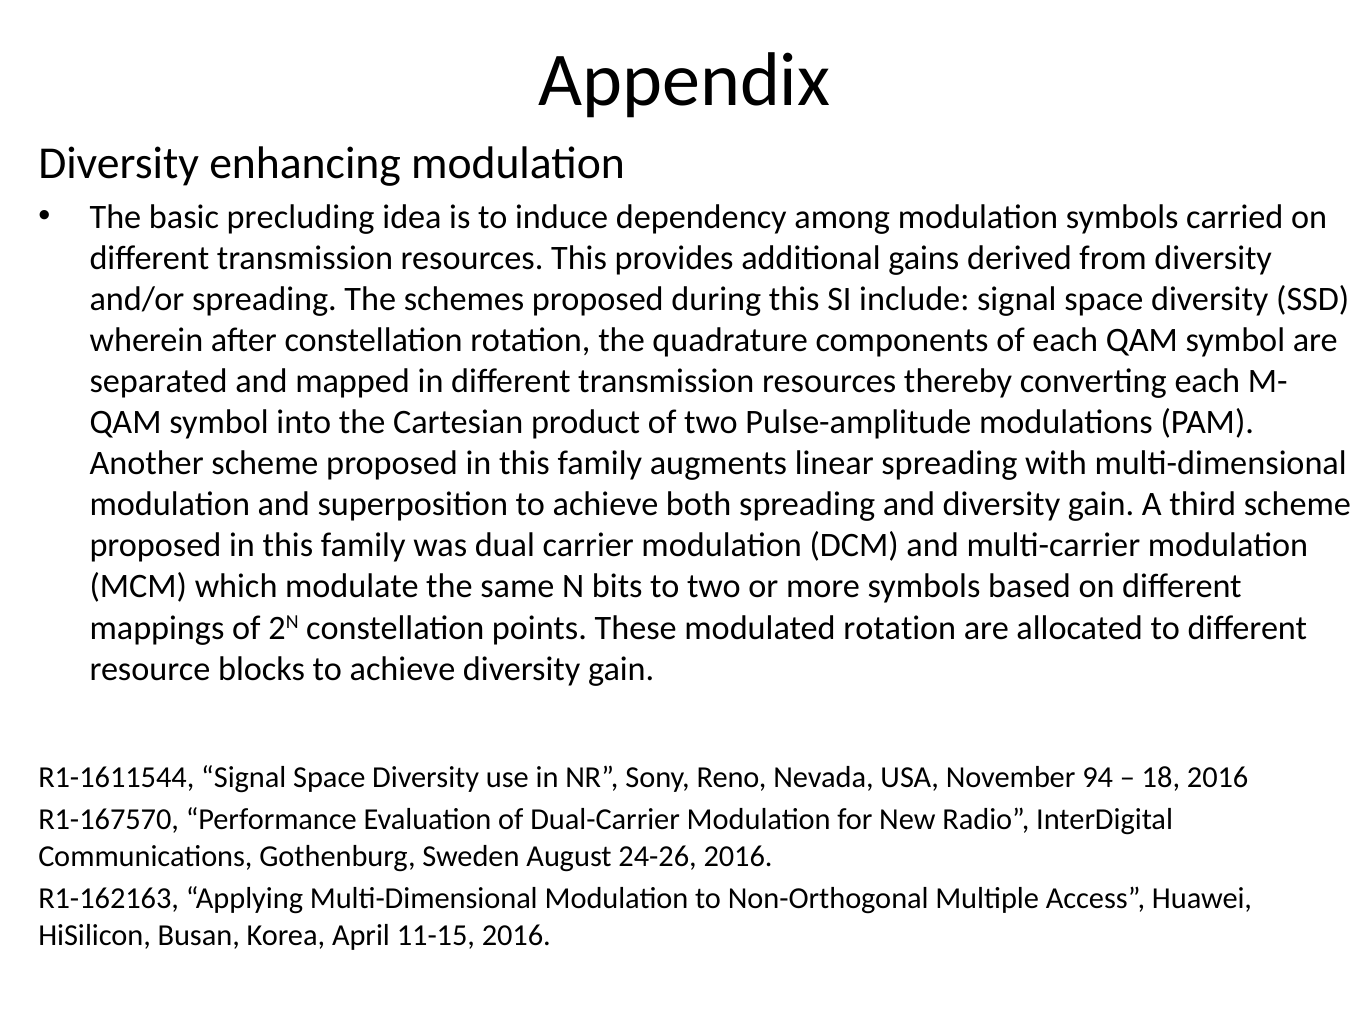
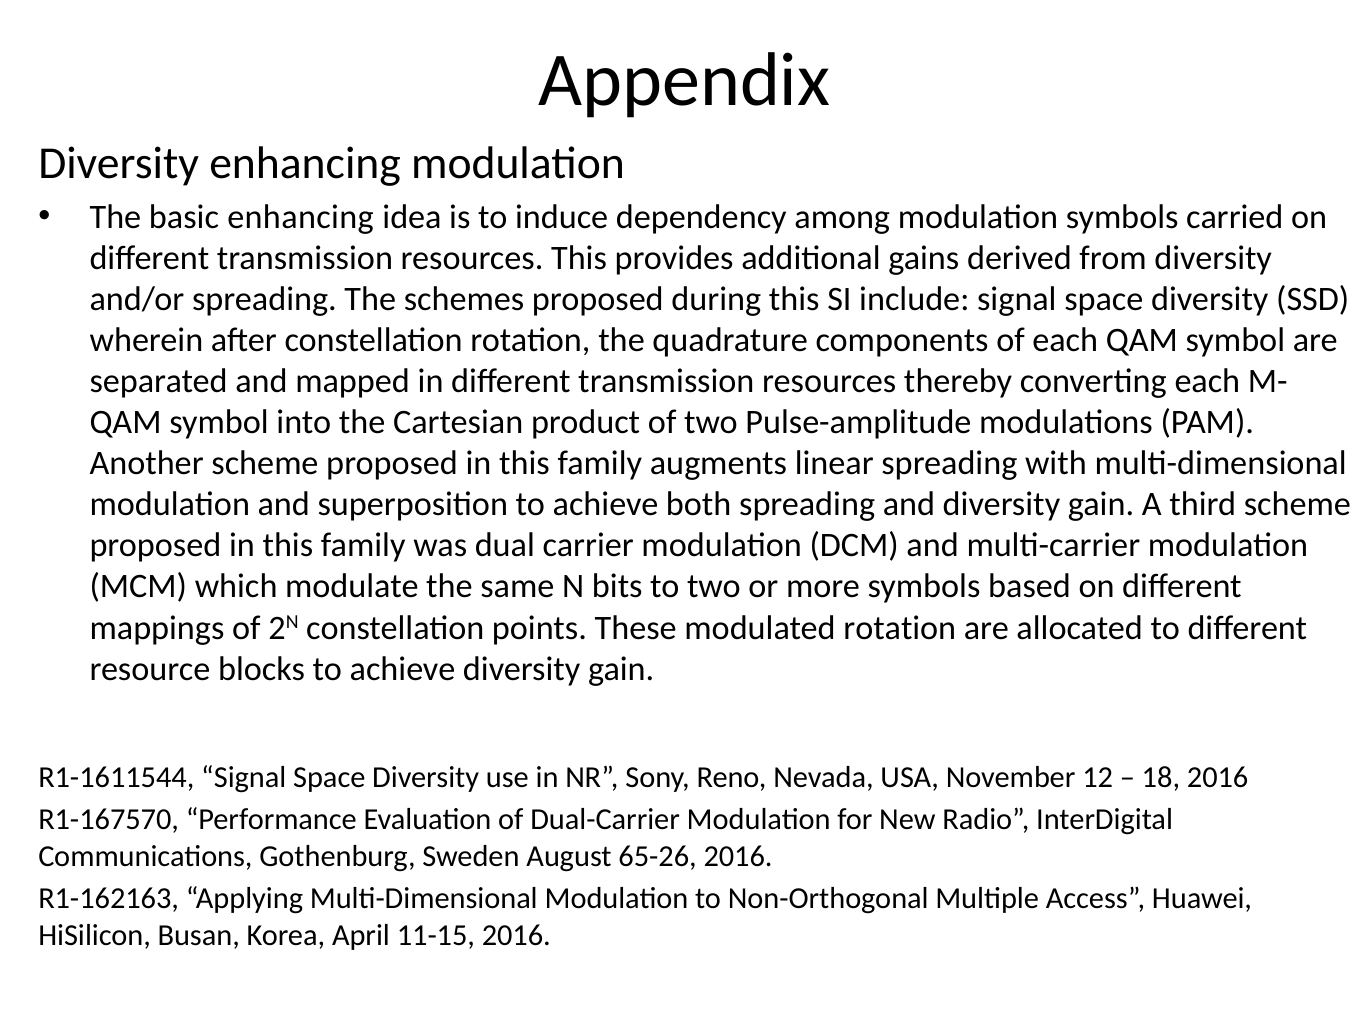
basic precluding: precluding -> enhancing (300, 217)
94: 94 -> 12 (1098, 777)
24-26: 24-26 -> 65-26 (658, 856)
